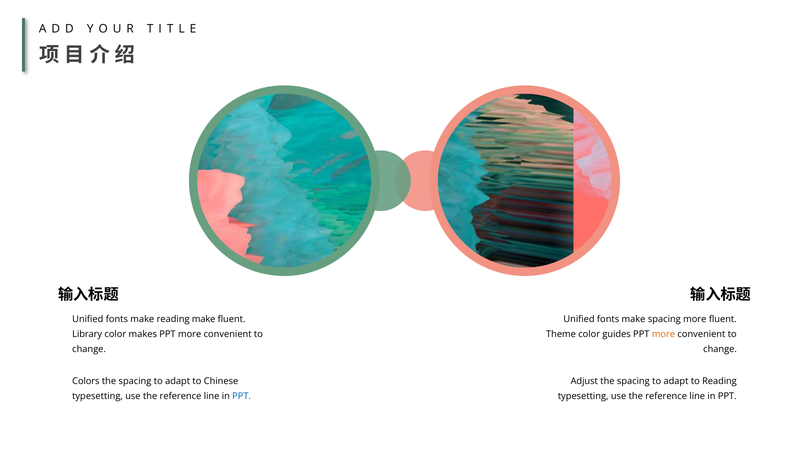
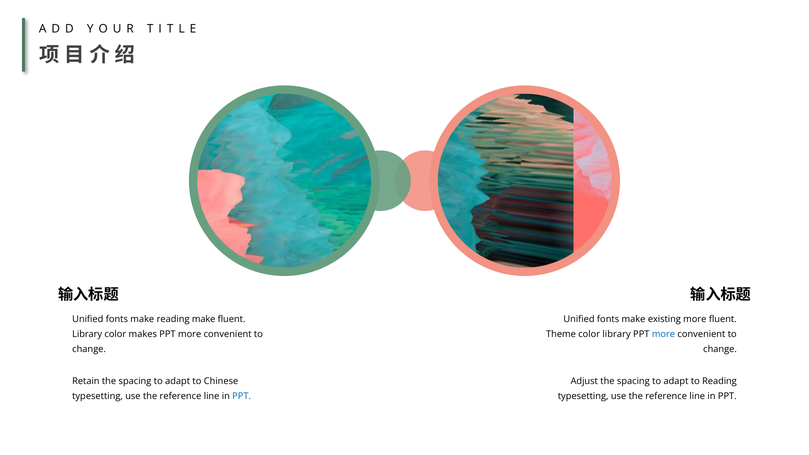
make spacing: spacing -> existing (664, 319)
color guides: guides -> library (617, 334)
more colour: orange -> blue (663, 334)
Colors: Colors -> Retain (86, 381)
